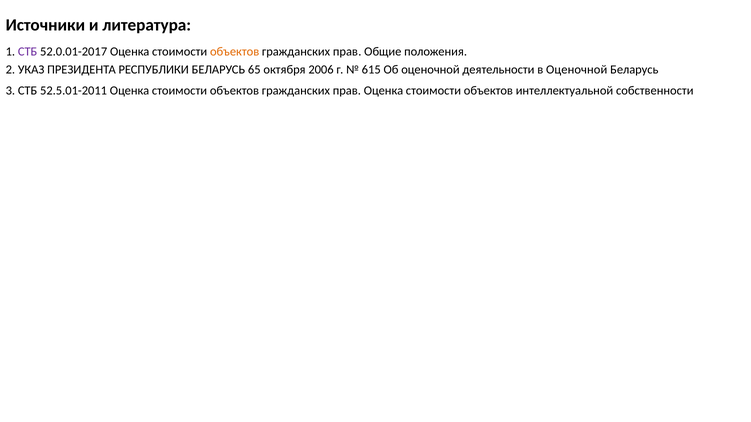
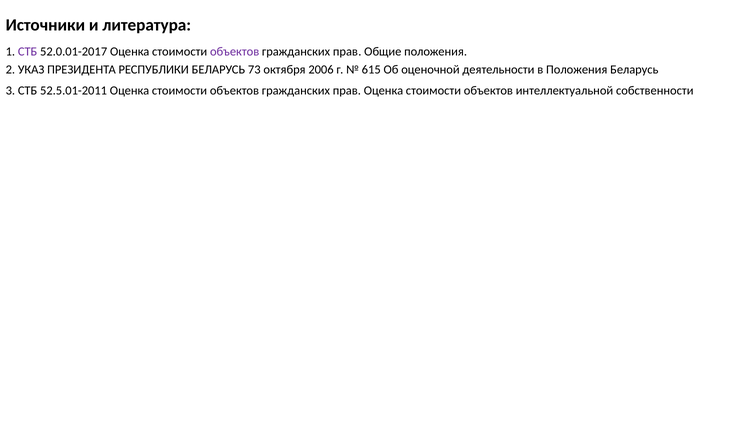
объектов colour: orange -> purple (235, 52)
65: 65 -> 73 (254, 70)
в Оценочной: Оценочной -> Положения (577, 70)
